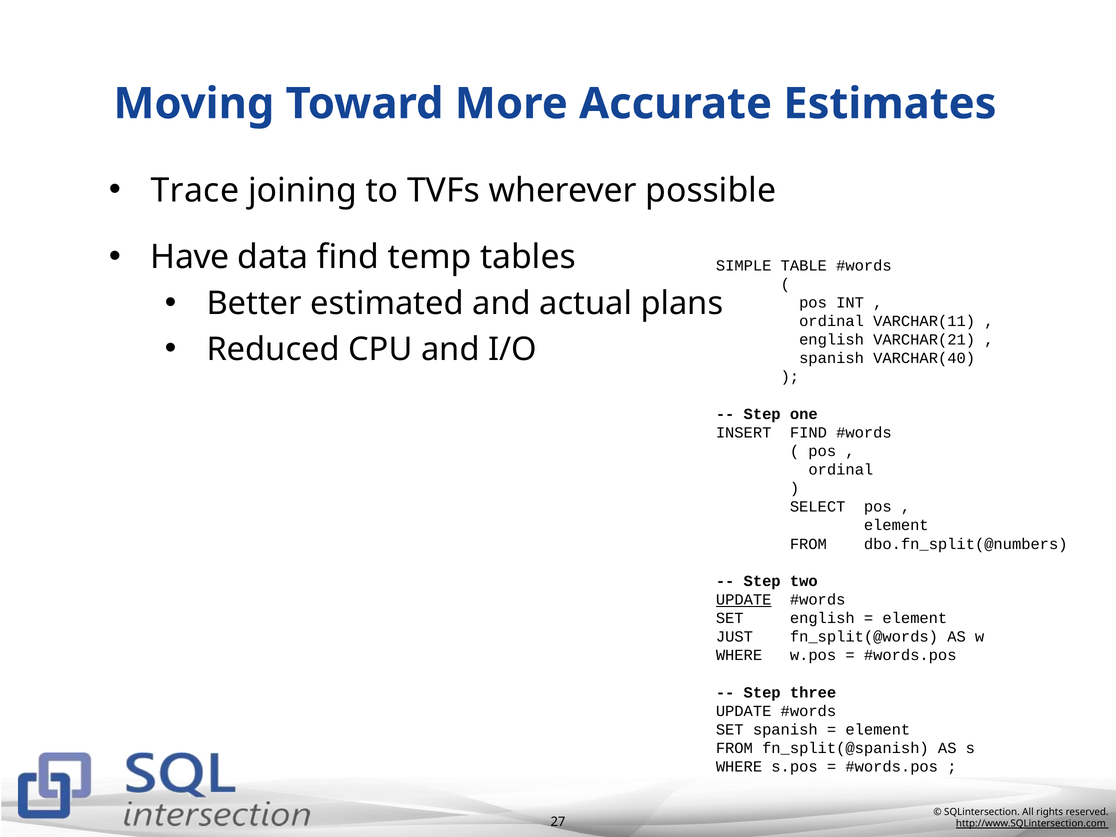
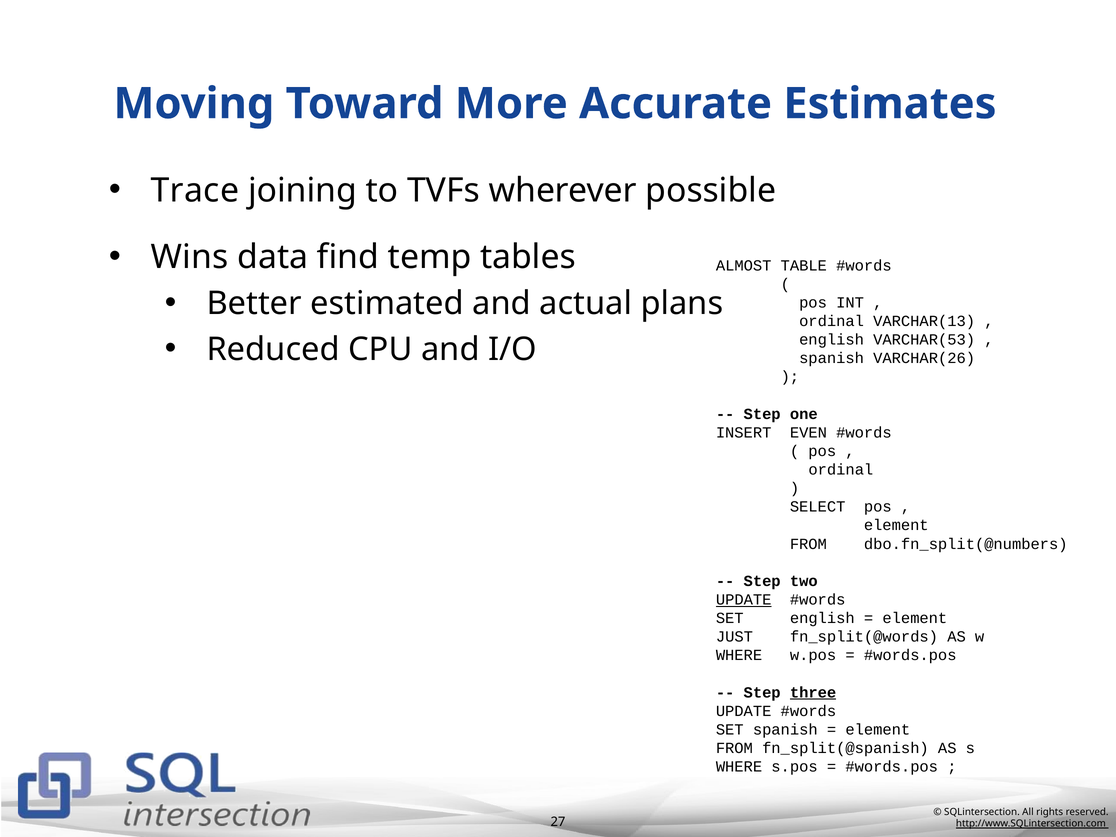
Have: Have -> Wins (190, 257)
SIMPLE: SIMPLE -> ALMOST (744, 265)
VARCHAR(11: VARCHAR(11 -> VARCHAR(13 (924, 321)
VARCHAR(21: VARCHAR(21 -> VARCHAR(53 (924, 340)
VARCHAR(40: VARCHAR(40 -> VARCHAR(26 (924, 358)
INSERT FIND: FIND -> EVEN (808, 433)
three underline: none -> present (813, 692)
